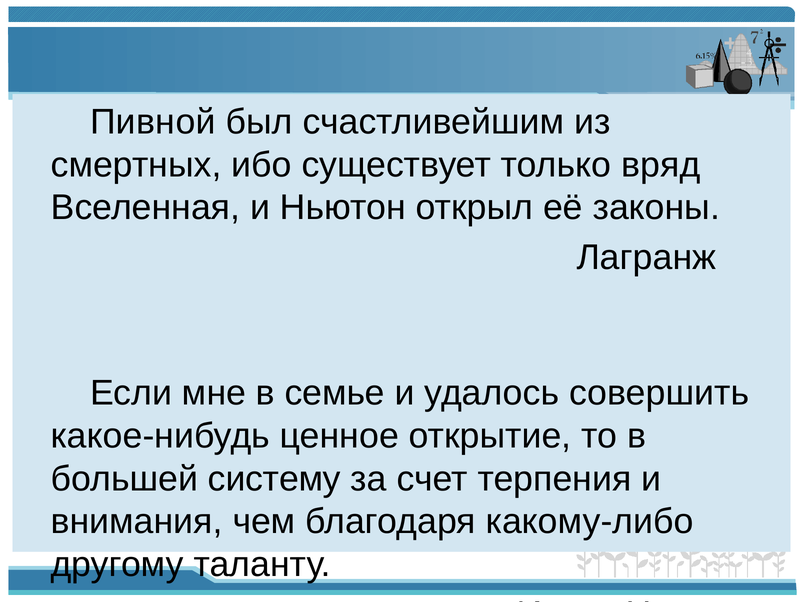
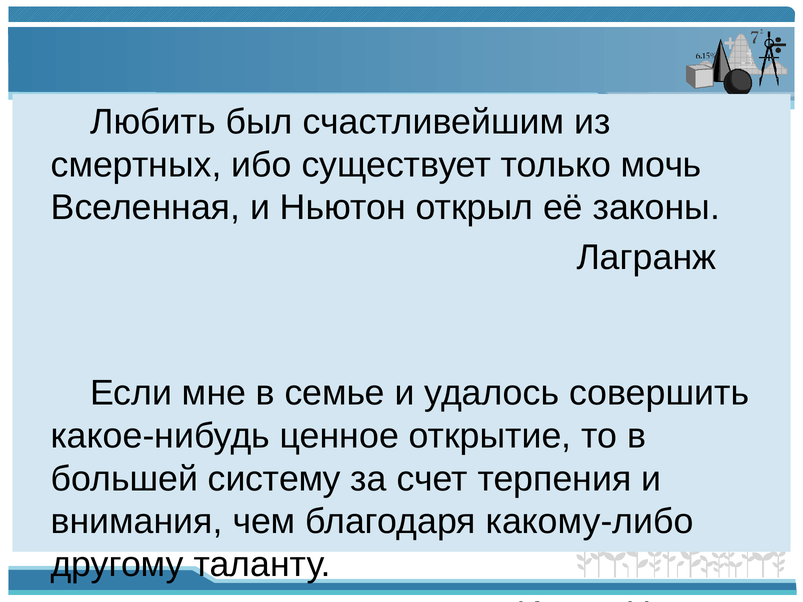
Пивной: Пивной -> Любить (153, 122)
вряд: вряд -> мочь (661, 165)
